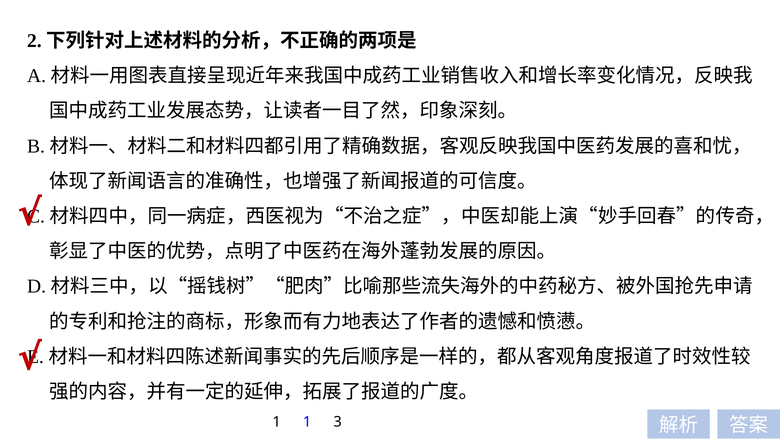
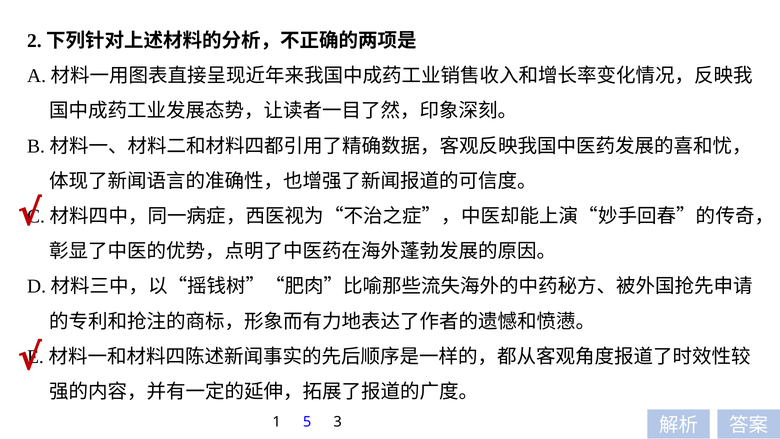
1 1: 1 -> 5 (307, 422)
